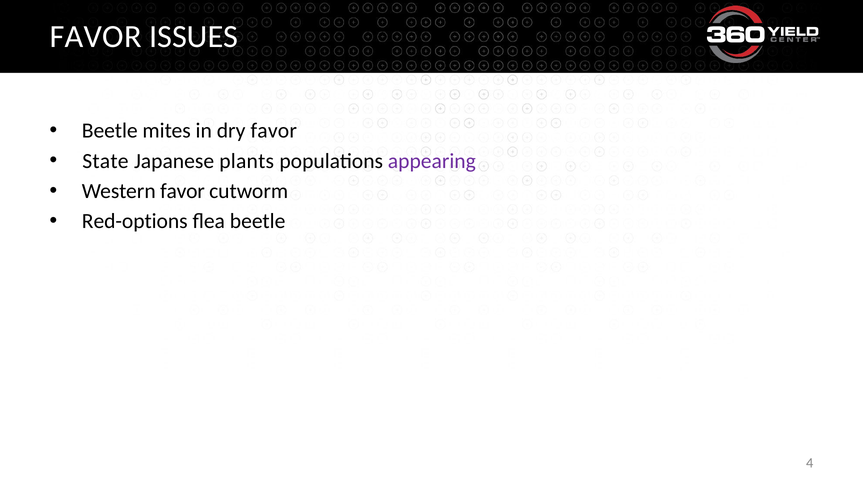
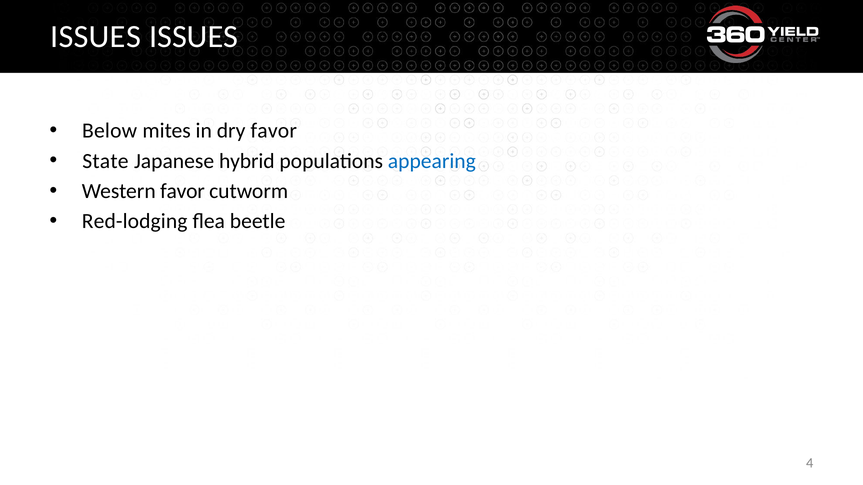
FAVOR: FAVOR -> ISSUES (96, 36)
Beetle: Beetle -> Below (110, 131)
plants: plants -> hybrid (247, 161)
appearing colour: purple -> blue (432, 161)
Red-options: Red-options -> Red-lodging (135, 222)
